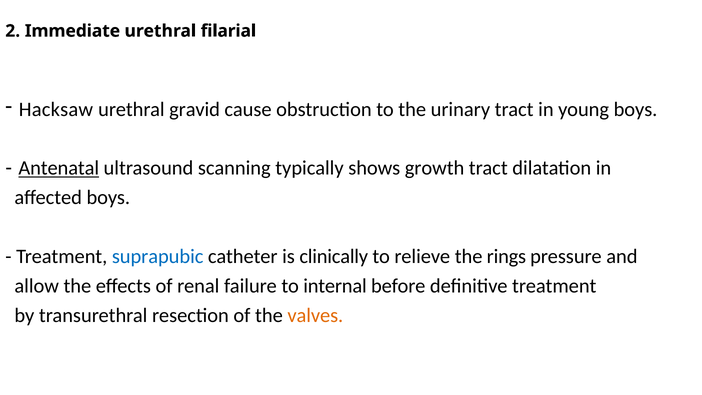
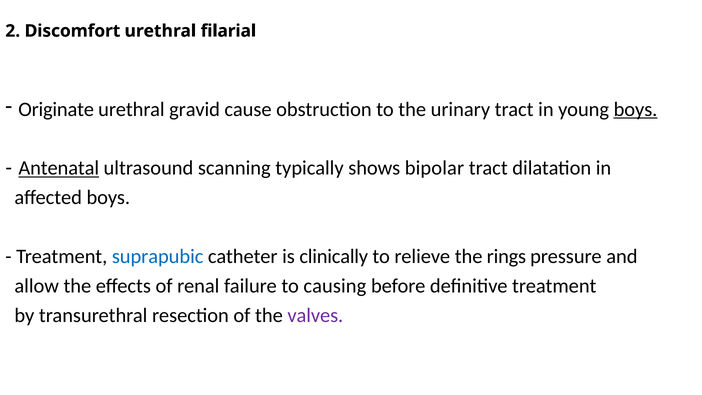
Immediate: Immediate -> Discomfort (72, 31)
Hacksaw: Hacksaw -> Originate (56, 109)
boys underline: none -> present (636, 109)
growth: growth -> bipolar (434, 168)
internal: internal -> causing (335, 286)
valves colour: orange -> purple (315, 315)
